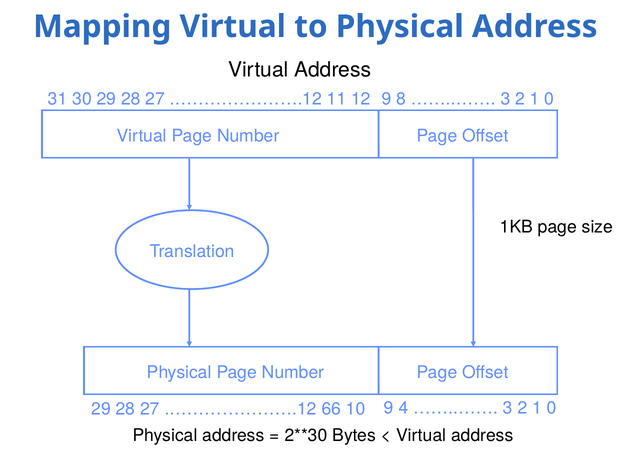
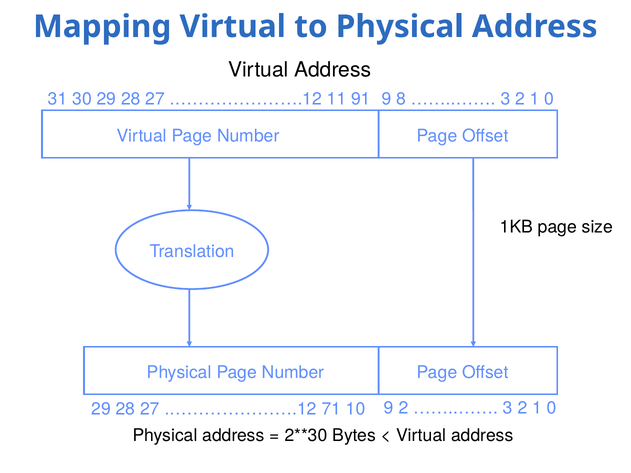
12: 12 -> 91 (361, 99)
9 4: 4 -> 2 (403, 408)
66: 66 -> 71 (331, 409)
